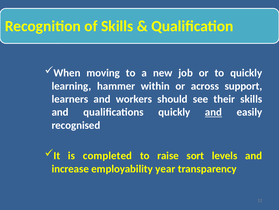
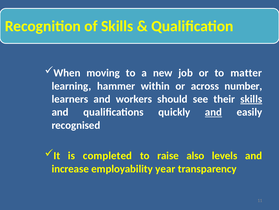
to quickly: quickly -> matter (246, 73)
support: support -> number (243, 86)
skills underline: none -> present (251, 99)
sort: sort -> also (195, 155)
